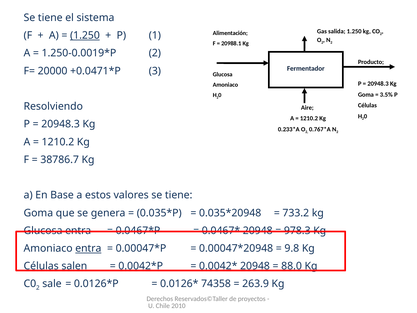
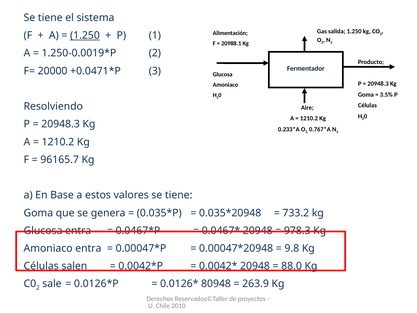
38786.7: 38786.7 -> 96165.7 (60, 160)
entra underline: present -> none (88, 248)
74358: 74358 -> 80948 (216, 284)
